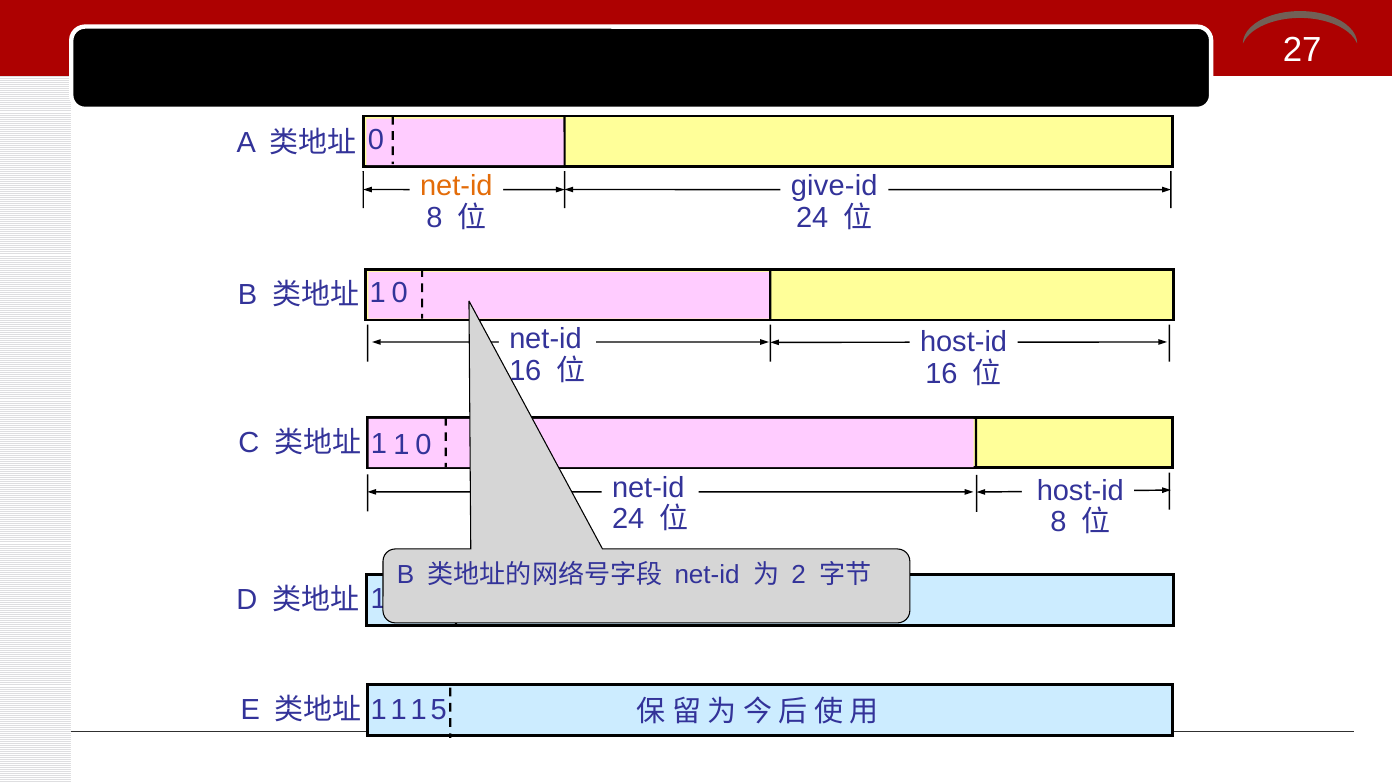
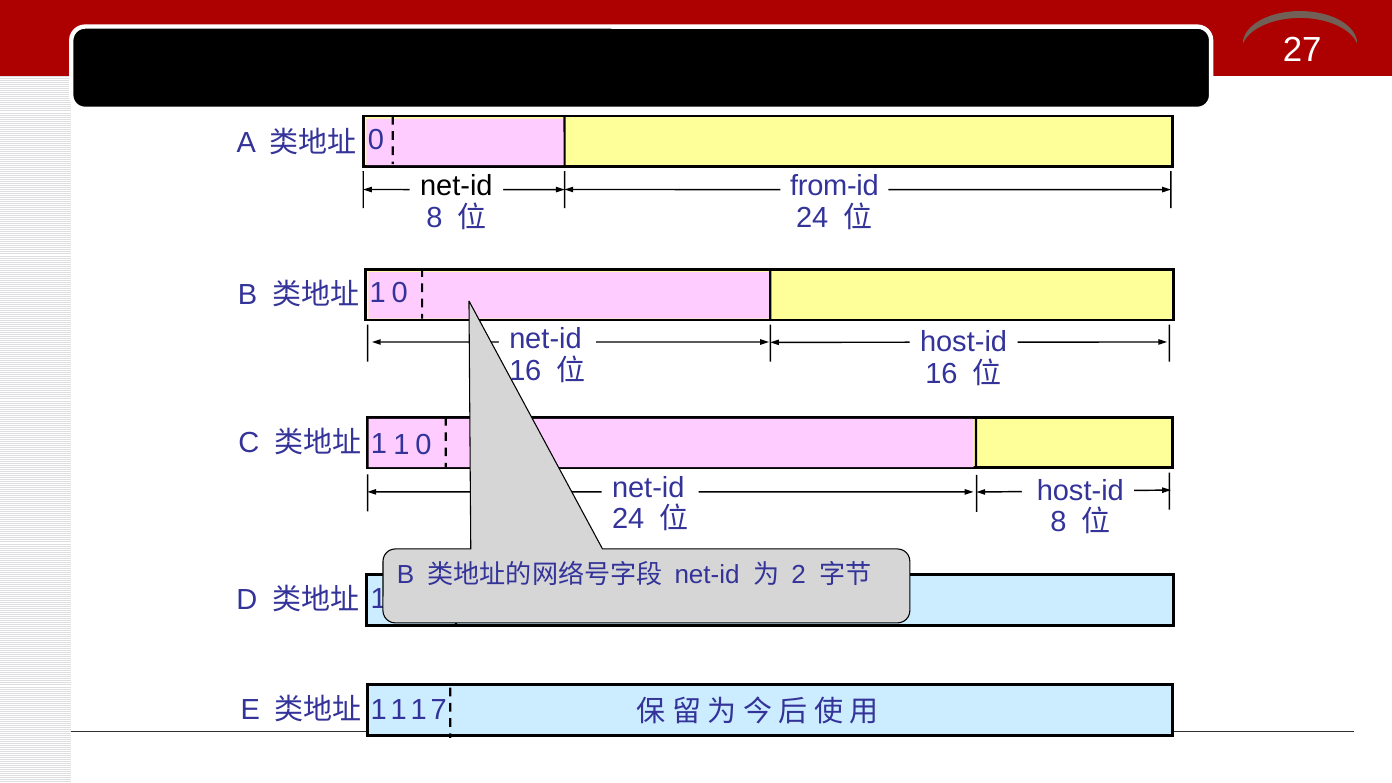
net-id colour: orange -> black (456, 186)
give-id: give-id -> from-id (834, 186)
5: 5 -> 7 (439, 710)
